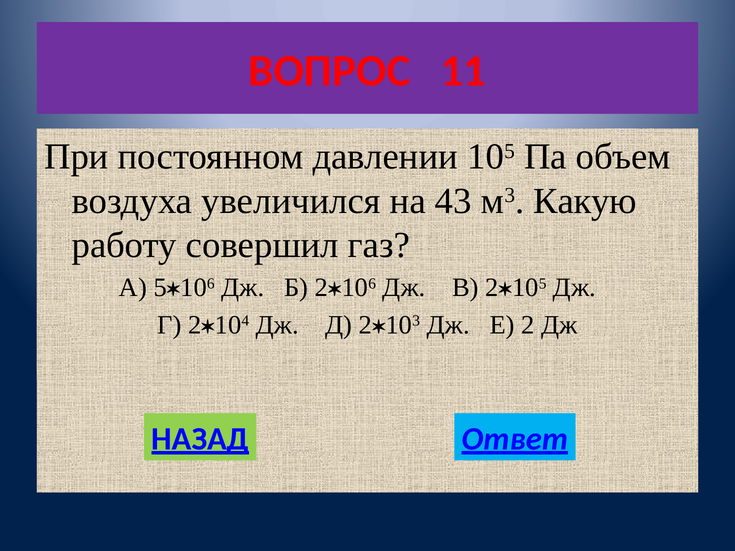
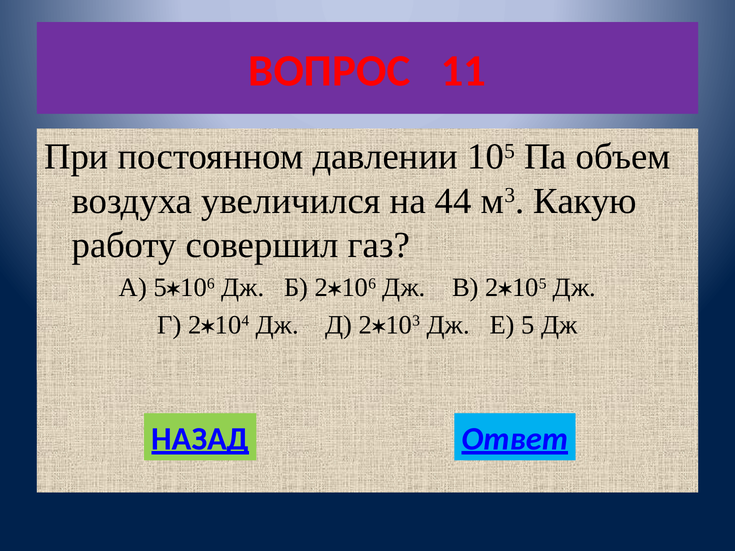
43: 43 -> 44 (453, 201)
Е 2: 2 -> 5 (528, 325)
